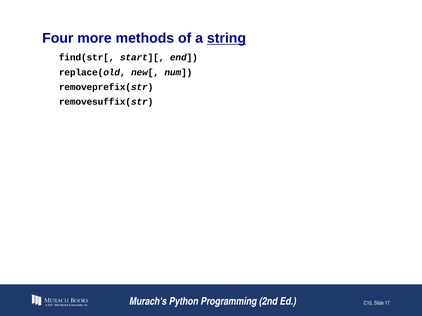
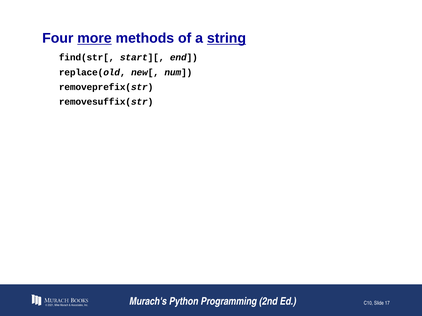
more underline: none -> present (94, 38)
